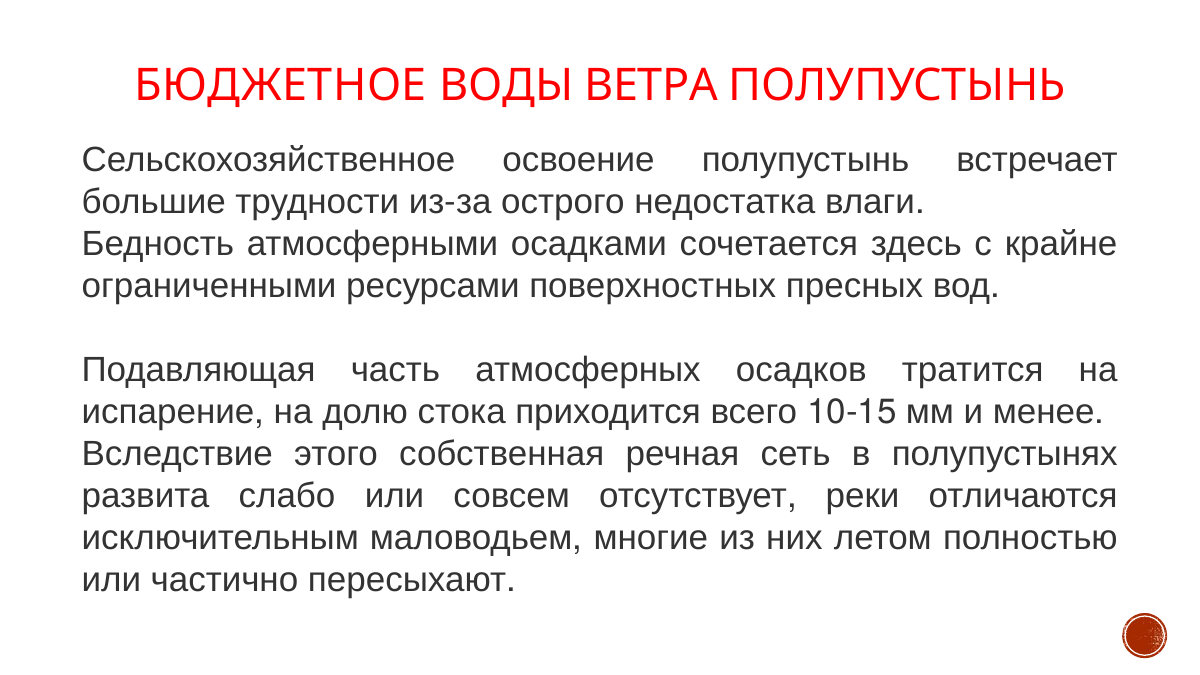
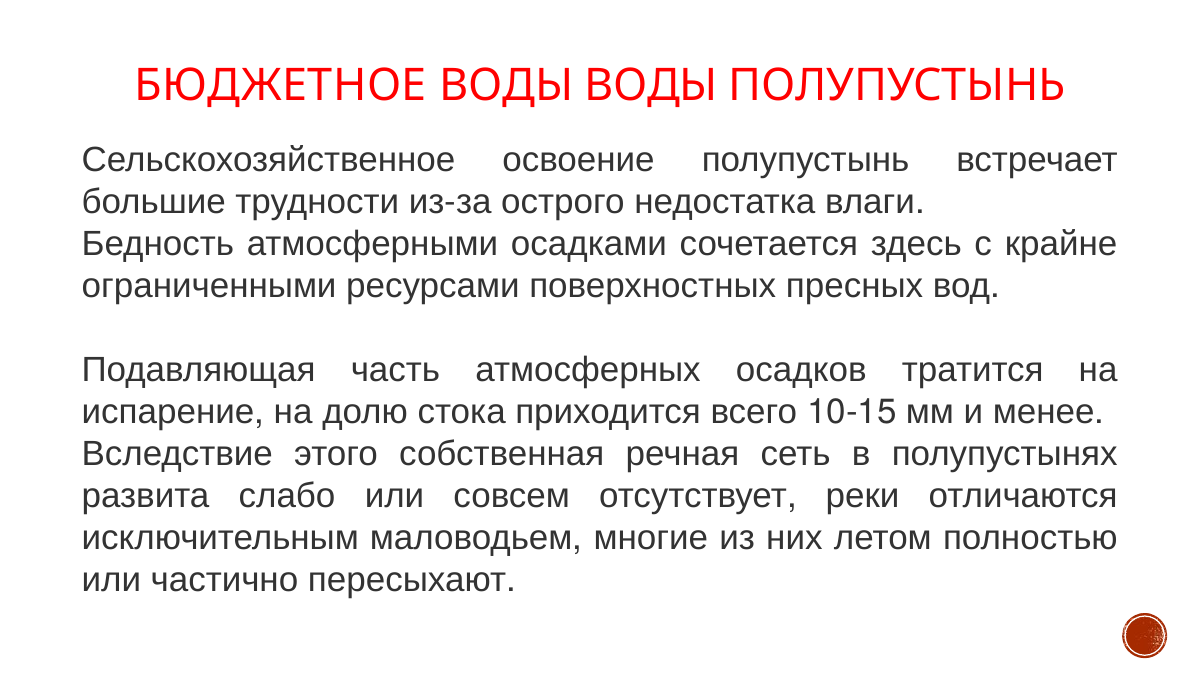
ВОДЫ ВЕТРА: ВЕТРА -> ВОДЫ (651, 86)
